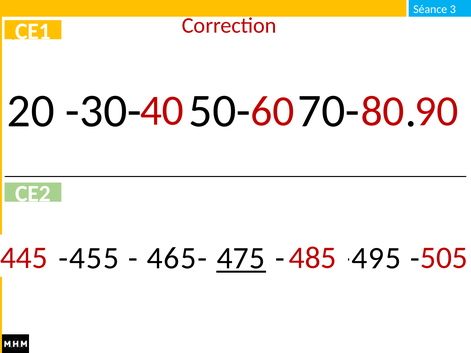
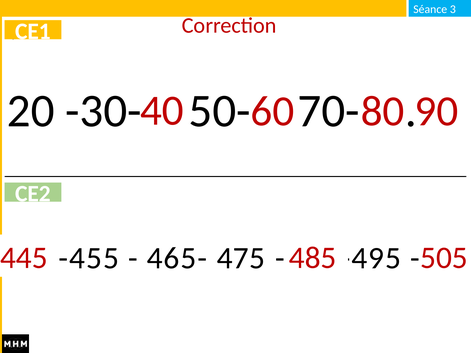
475 underline: present -> none (241, 258)
